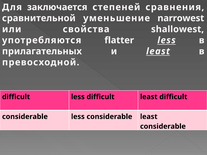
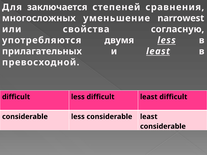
сравнительной: сравнительной -> многосложных (39, 18)
shallowest: shallowest -> согласную (178, 29)
flatter: flatter -> двумя (119, 40)
